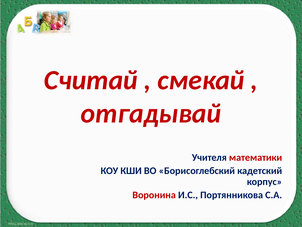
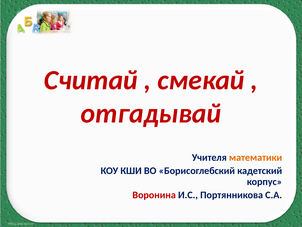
математики colour: red -> orange (256, 157)
